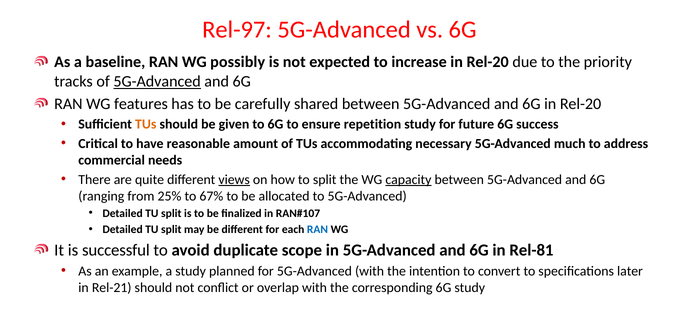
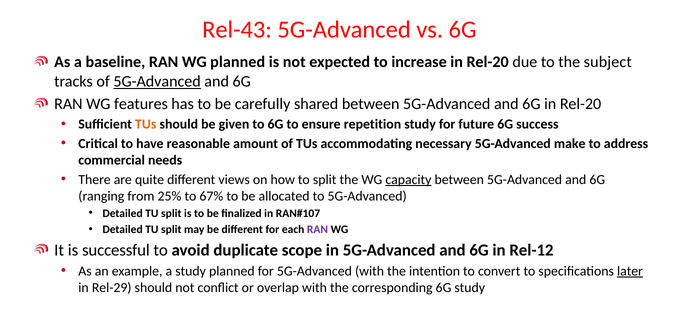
Rel-97: Rel-97 -> Rel-43 (237, 29)
WG possibly: possibly -> planned (238, 62)
priority: priority -> subject (608, 62)
much: much -> make (570, 144)
views underline: present -> none (234, 180)
RAN colour: blue -> purple (317, 230)
Rel-81: Rel-81 -> Rel-12 (531, 251)
later underline: none -> present (630, 272)
Rel-21: Rel-21 -> Rel-29 (112, 288)
